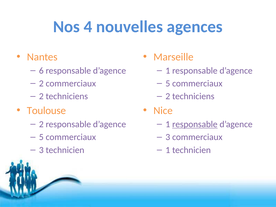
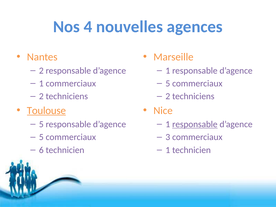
6: 6 -> 2 (41, 71)
2: 2 -> 1 (41, 83)
Toulouse underline: none -> present (46, 111)
2: 2 -> 5 (41, 124)
3: 3 -> 6 (41, 150)
